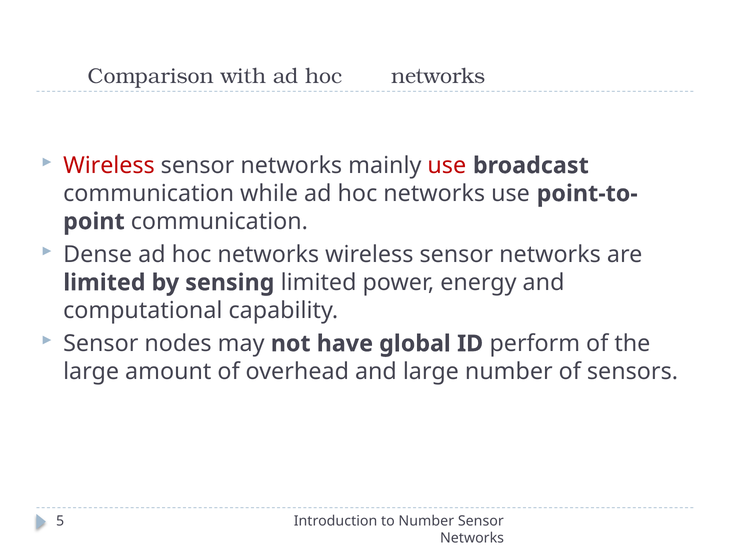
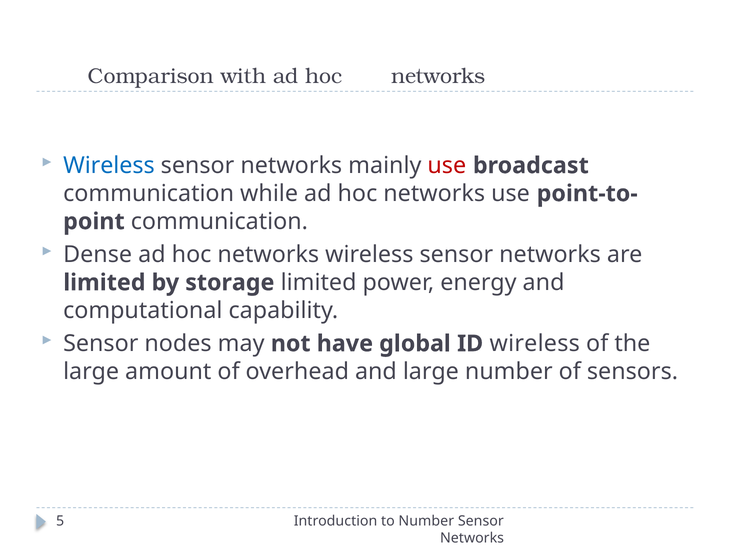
Wireless colour: red -> blue (109, 165)
sensing: sensing -> storage (230, 282)
ID perform: perform -> wireless (535, 343)
